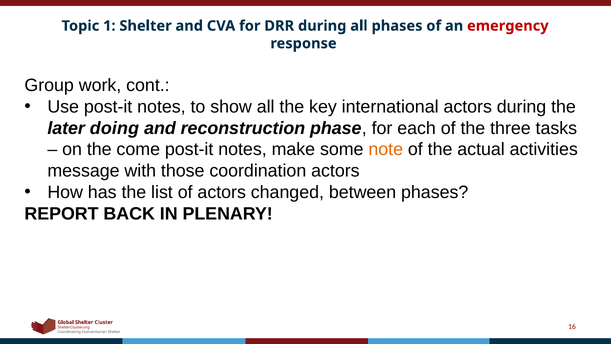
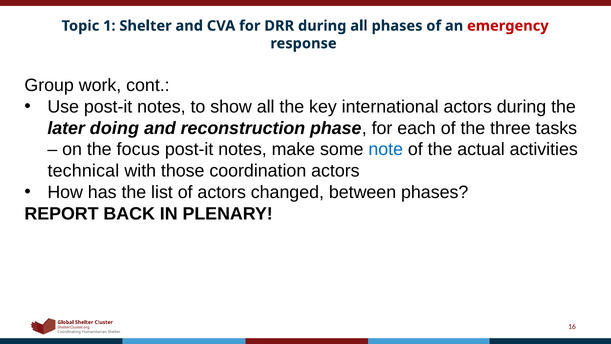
come: come -> focus (138, 149)
note colour: orange -> blue (386, 149)
message: message -> technical (83, 171)
